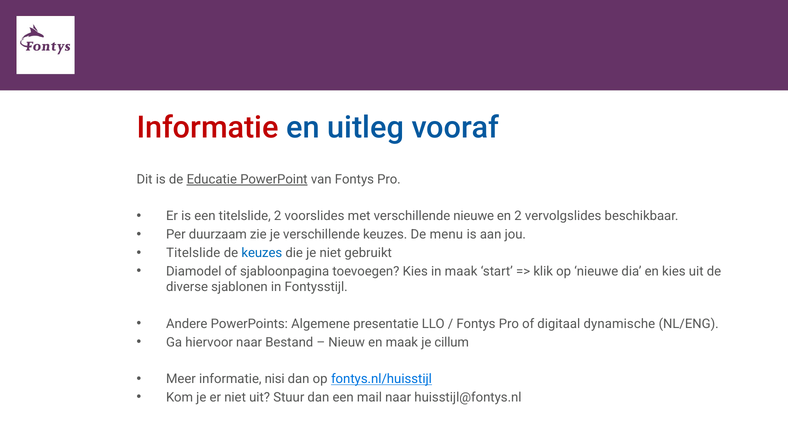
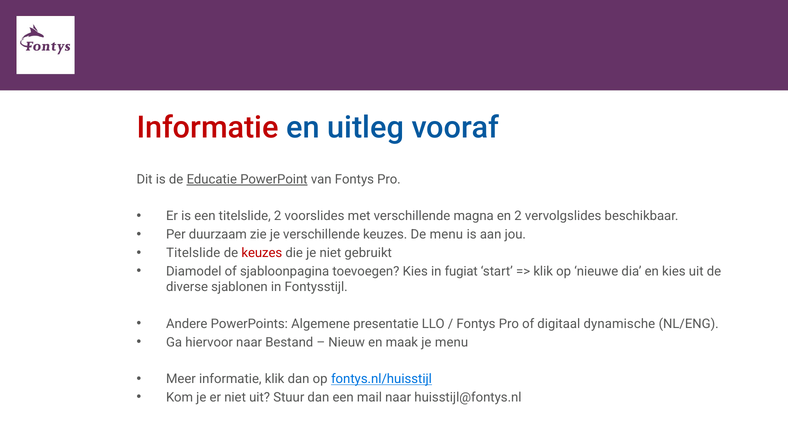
verschillende nieuwe: nieuwe -> magna (474, 216)
keuzes colour: blue -> red (262, 253)
in maak: maak -> fugiat (461, 271)
je cillum: cillum -> menu (452, 342)
informatie nisi: nisi -> klik (275, 379)
